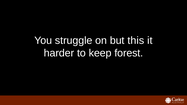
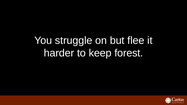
this: this -> flee (136, 40)
